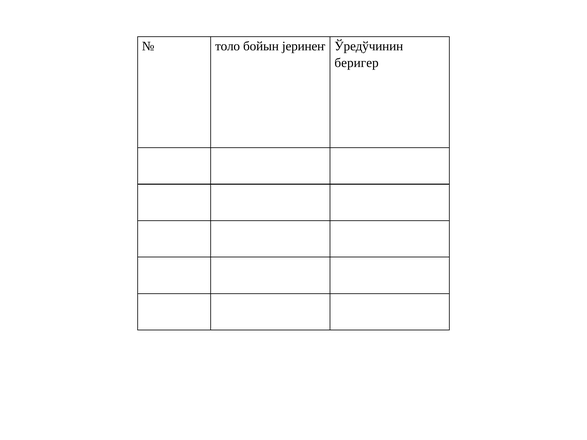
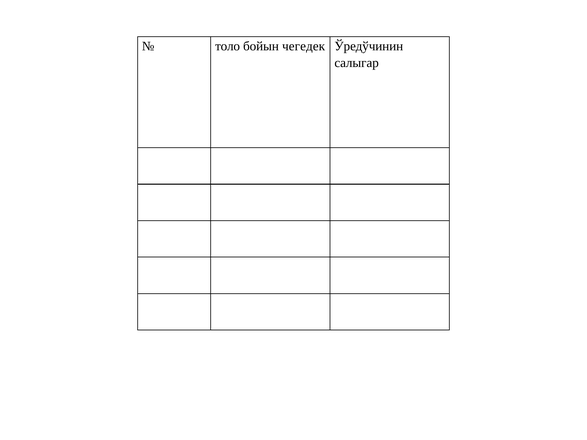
jеринеҥ: jеринеҥ -> чегедек (304, 46)
беригер: беригер -> салыгар (357, 63)
